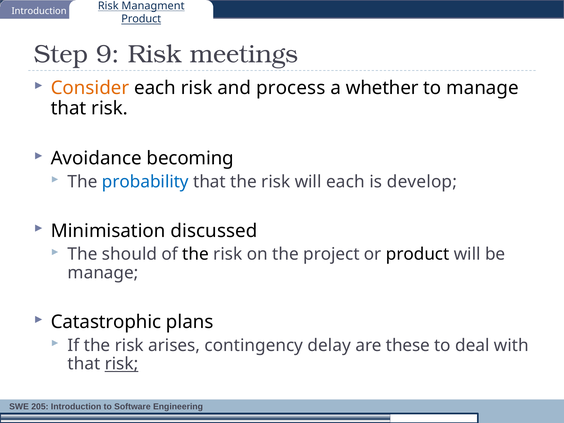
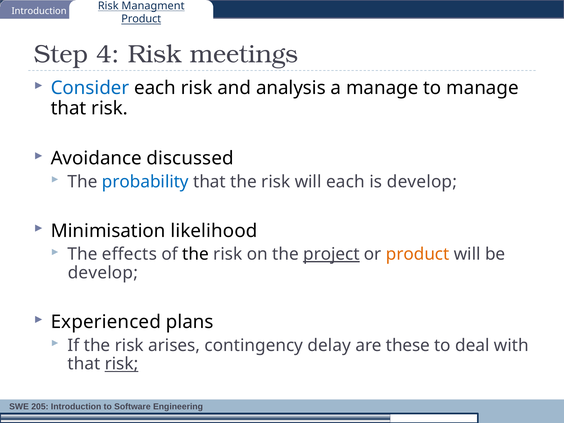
9: 9 -> 4 (108, 54)
Consider colour: orange -> blue (90, 88)
process: process -> analysis (291, 88)
a whether: whether -> manage (382, 88)
becoming: becoming -> discussed (190, 158)
discussed: discussed -> likelihood (214, 231)
should: should -> effects (129, 254)
project underline: none -> present (331, 254)
product colour: black -> orange (418, 254)
manage: manage -> develop (103, 273)
Catastrophic: Catastrophic -> Experienced (106, 322)
